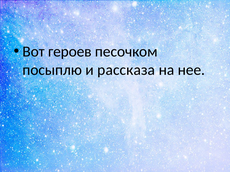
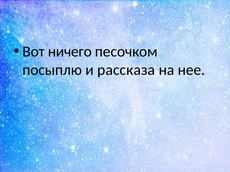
героев: героев -> ничего (70, 52)
